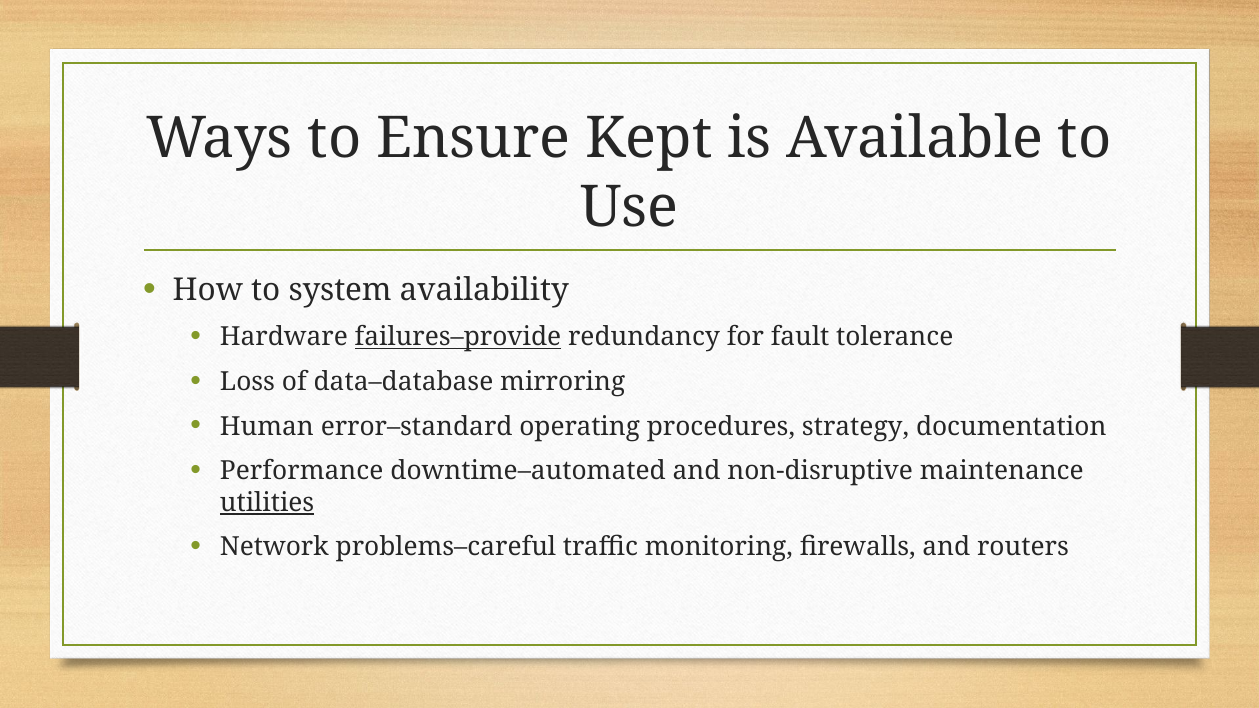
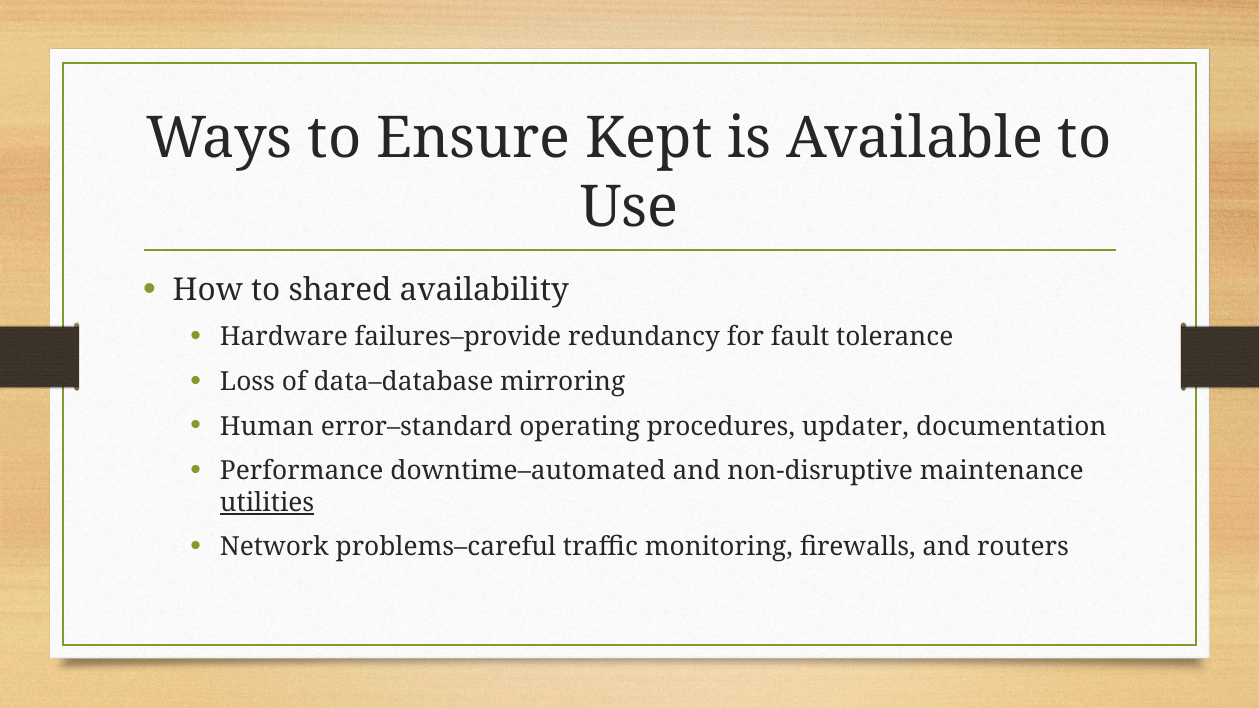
system: system -> shared (340, 290)
failures–provide underline: present -> none (458, 337)
strategy: strategy -> updater (855, 426)
